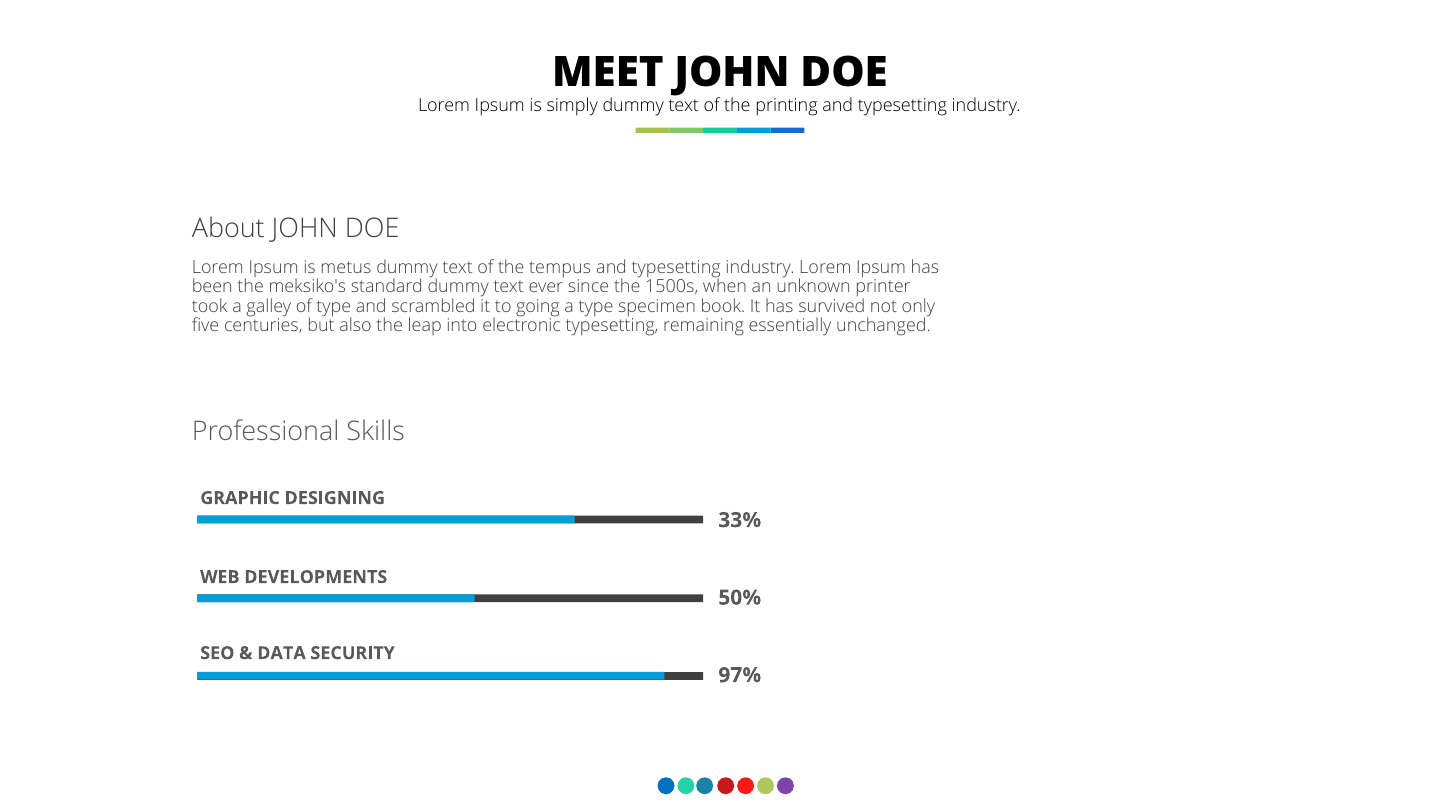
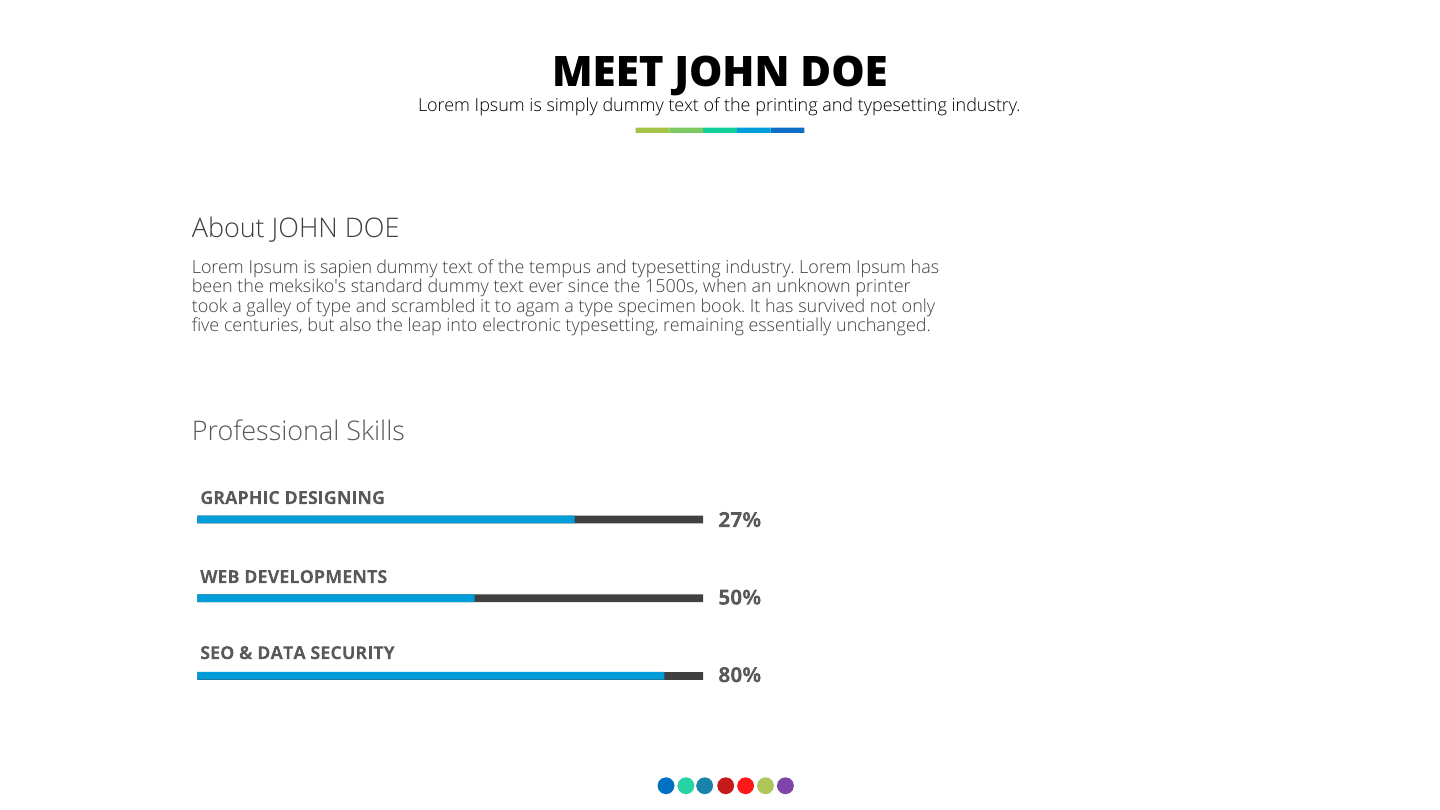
metus: metus -> sapien (346, 268)
going: going -> agam (538, 306)
33%: 33% -> 27% (740, 520)
97%: 97% -> 80% (740, 675)
